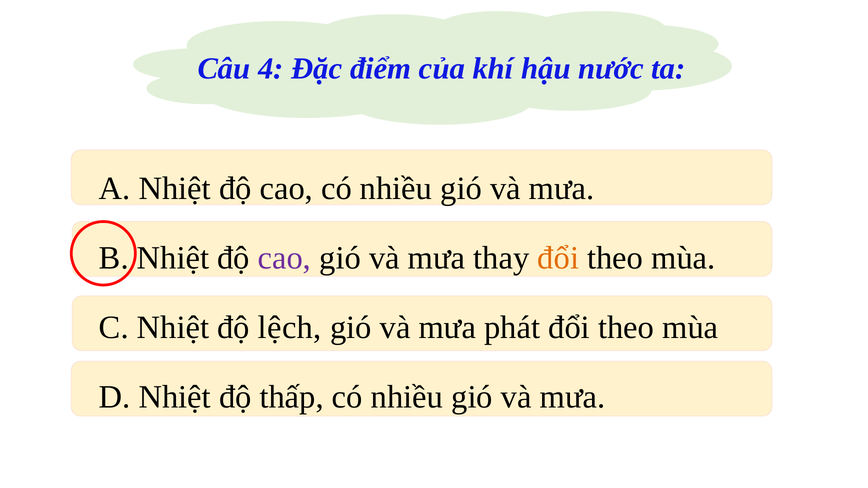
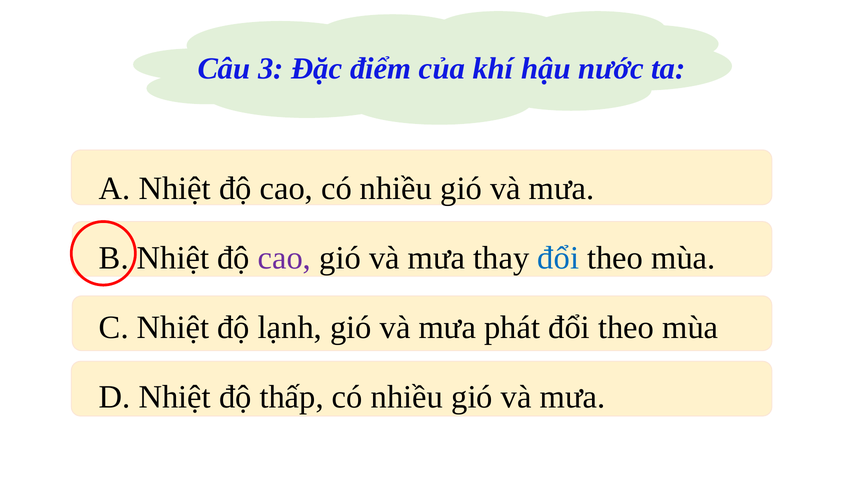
4: 4 -> 3 (271, 69)
đổi colour: orange -> blue (558, 258)
lệch: lệch -> lạnh (290, 328)
